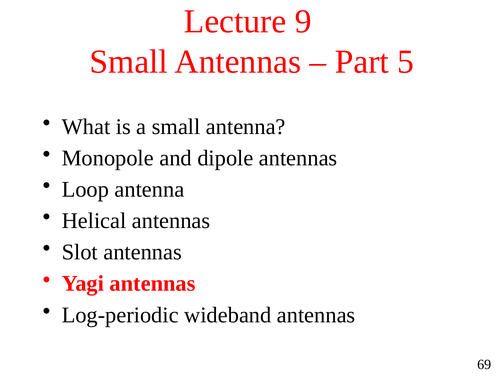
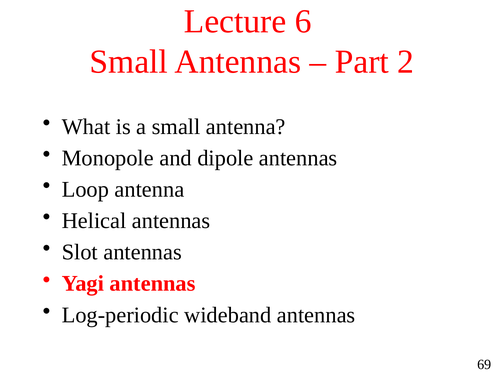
9: 9 -> 6 (303, 22)
5: 5 -> 2 (406, 62)
